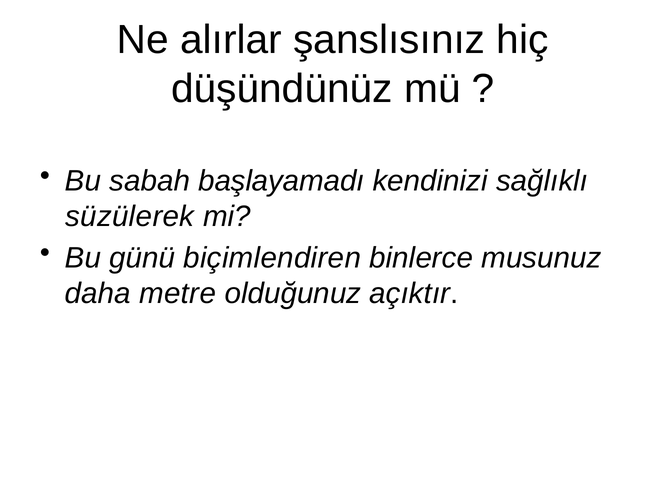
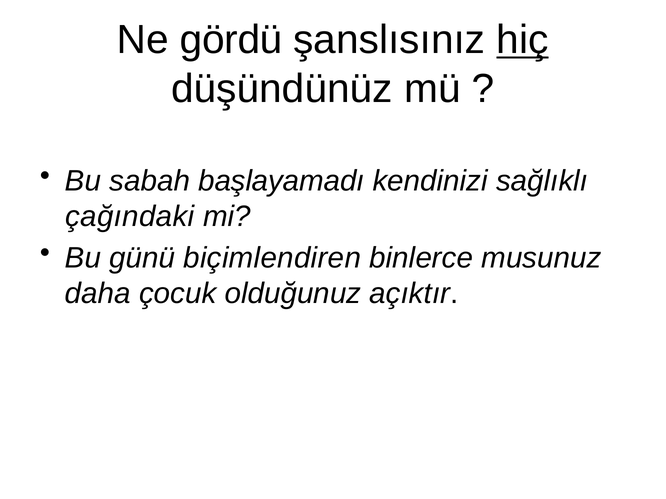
alırlar: alırlar -> gördü (231, 40)
hiç underline: none -> present (523, 40)
süzülerek: süzülerek -> çağındaki (130, 217)
metre: metre -> çocuk (178, 294)
